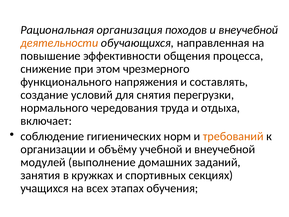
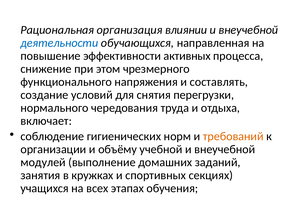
походов: походов -> влиянии (186, 30)
деятельности colour: orange -> blue (59, 43)
общения: общения -> активных (187, 56)
